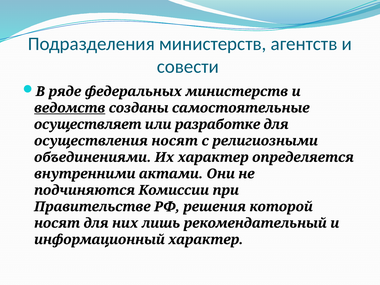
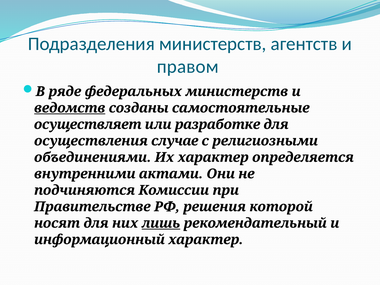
совести: совести -> правом (188, 67)
осуществления носят: носят -> случае (175, 141)
лишь underline: none -> present (161, 223)
